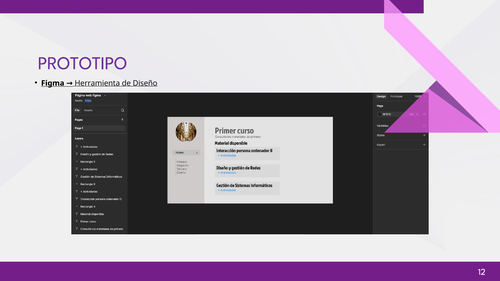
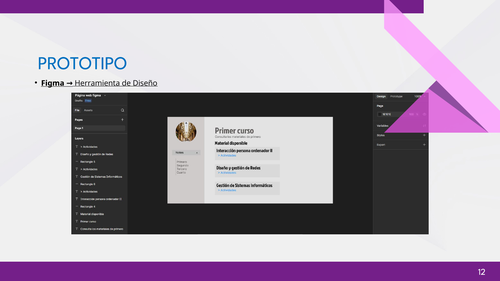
PROTOTIPO colour: purple -> blue (82, 63)
